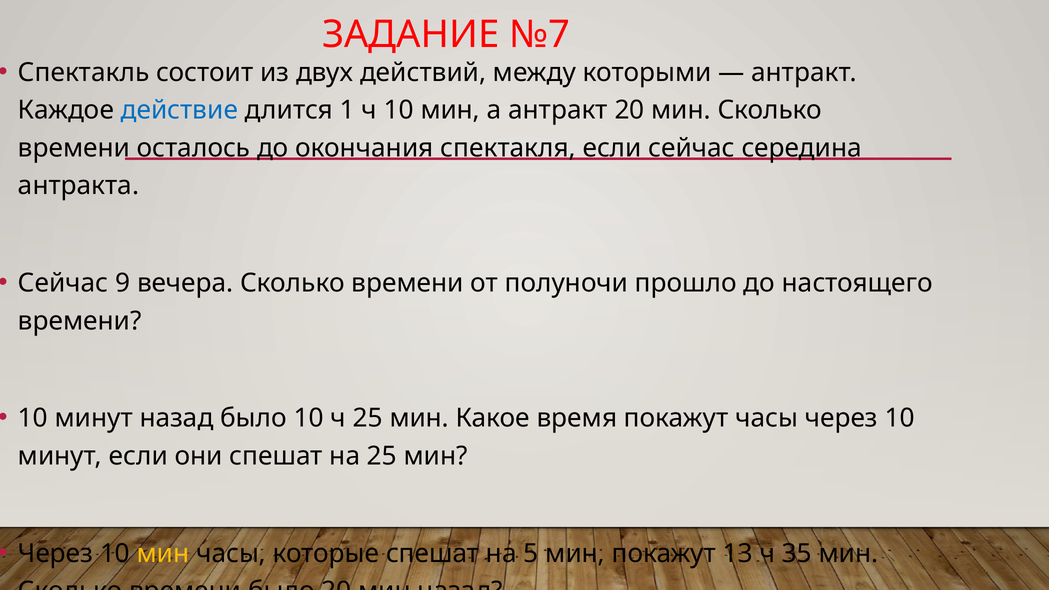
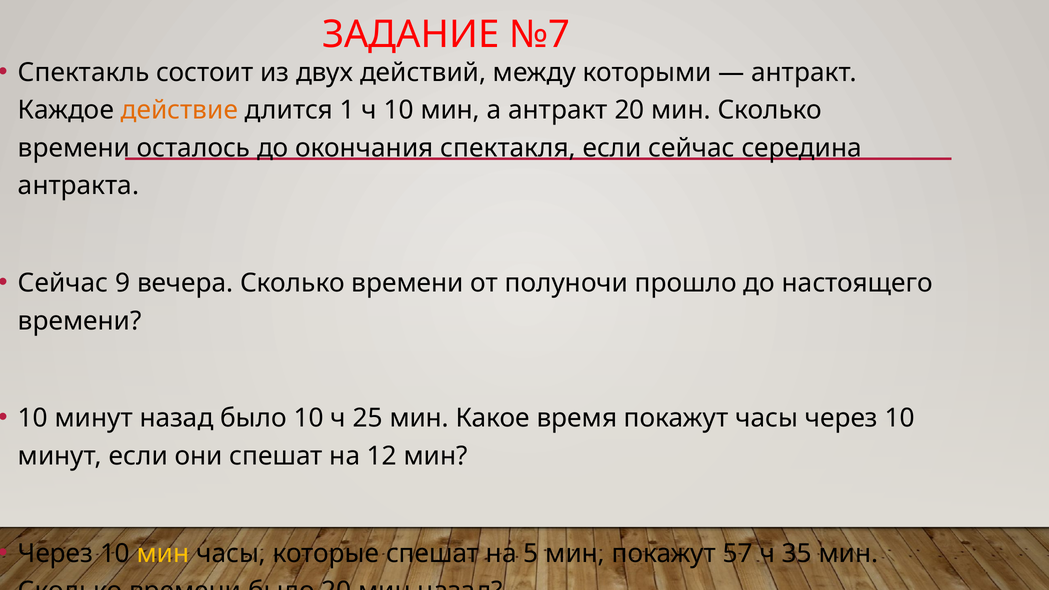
действие colour: blue -> orange (179, 110)
на 25: 25 -> 12 (382, 456)
13: 13 -> 57 (738, 553)
